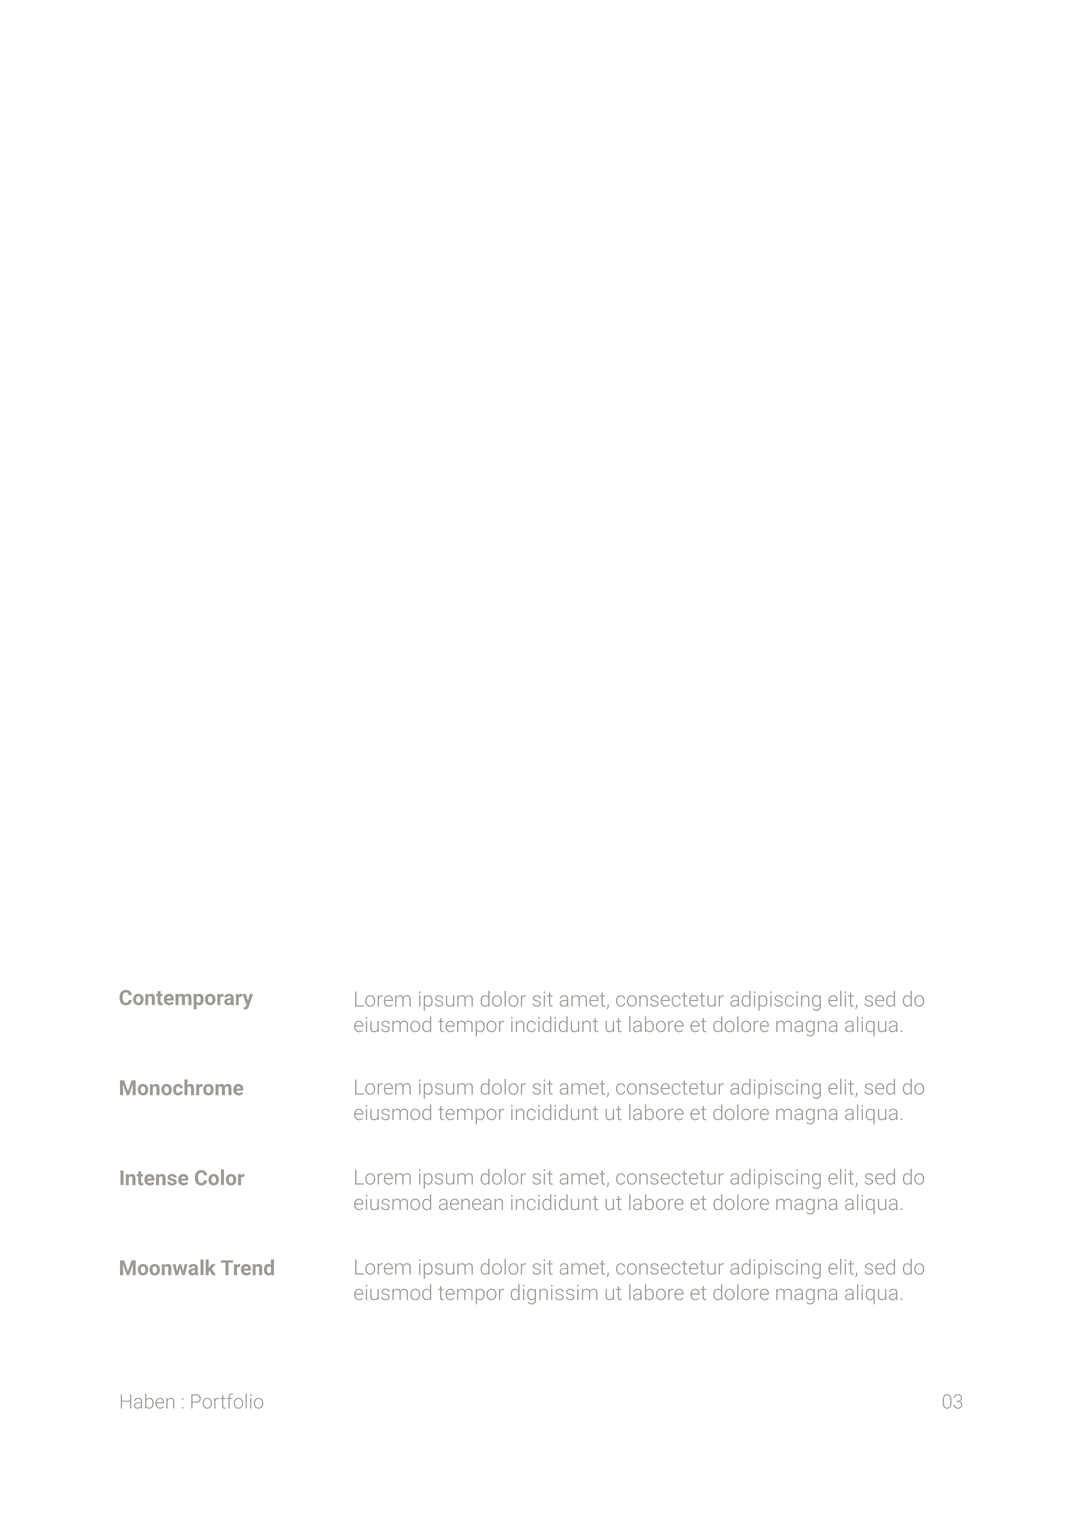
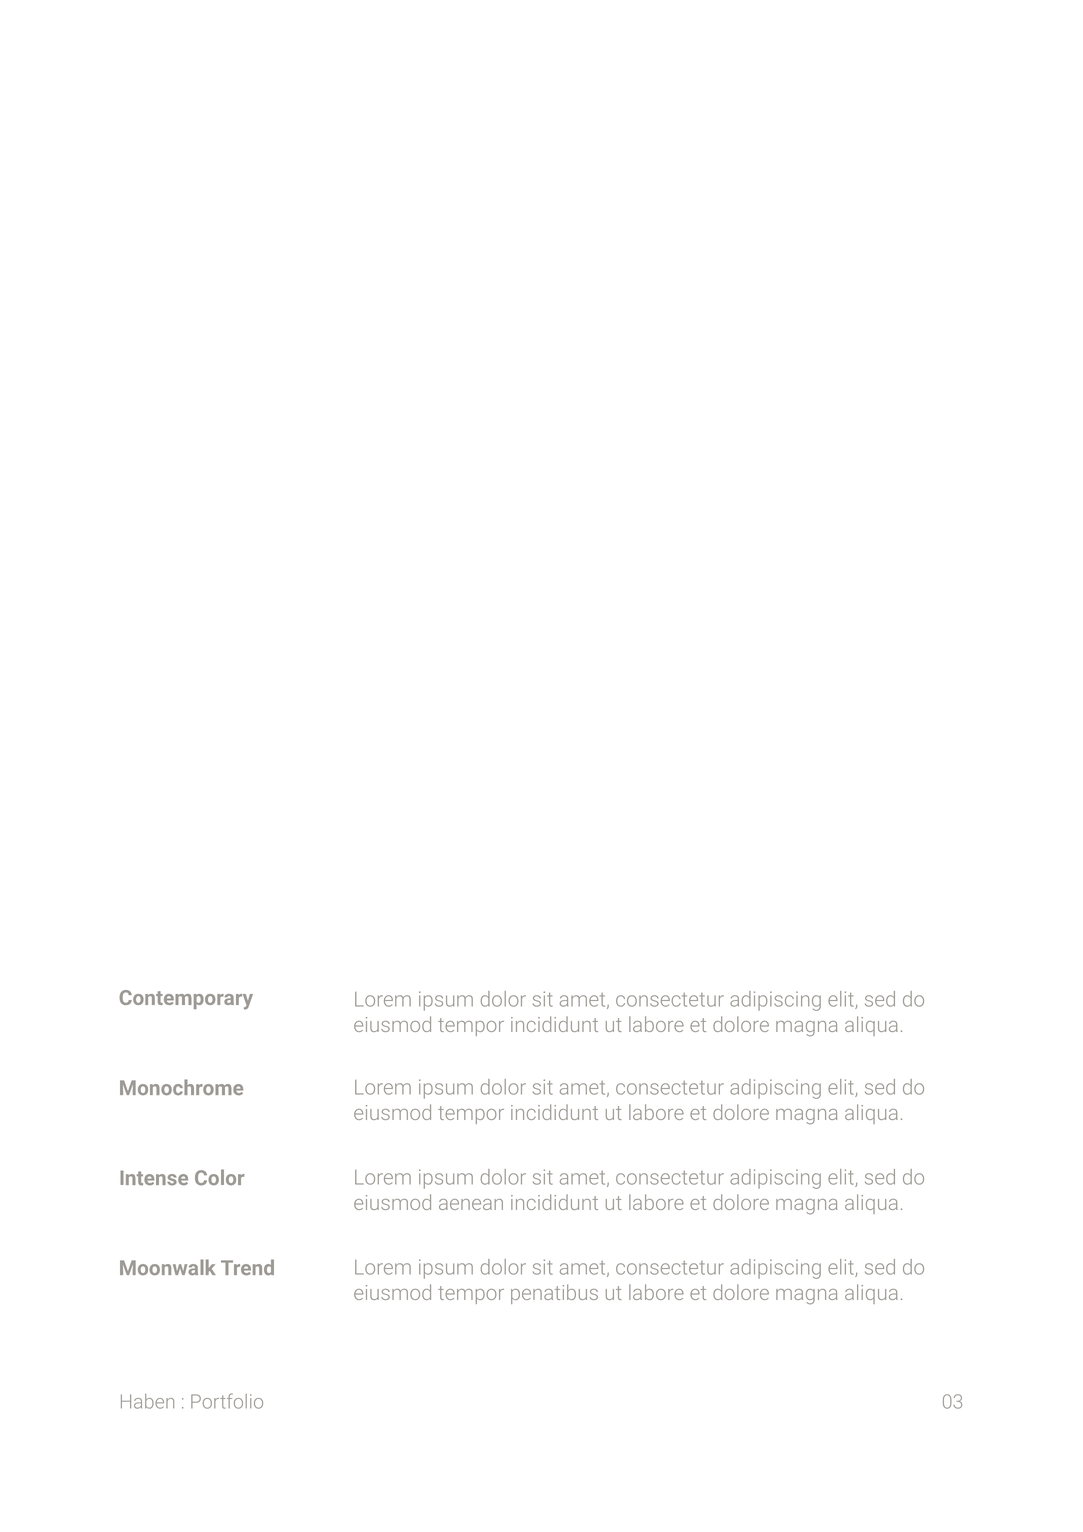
dignissim: dignissim -> penatibus (554, 1293)
